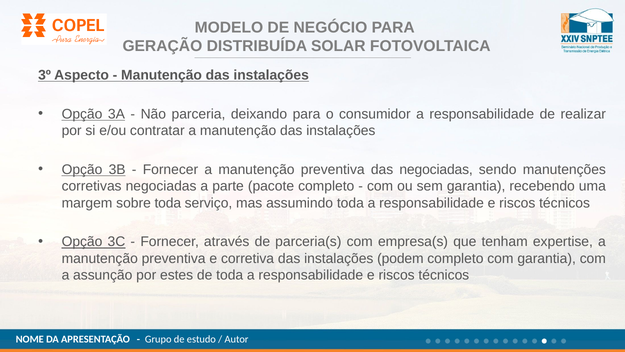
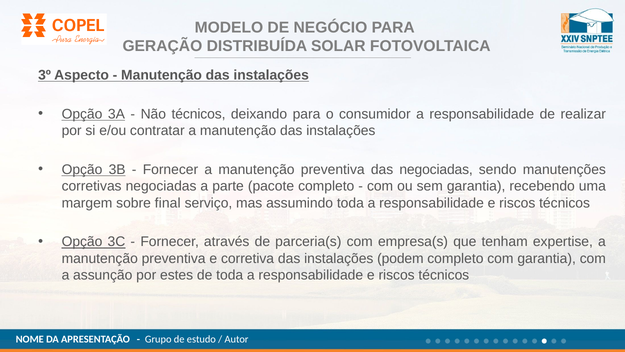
Não parceria: parceria -> técnicos (199, 114)
sobre toda: toda -> final (168, 203)
